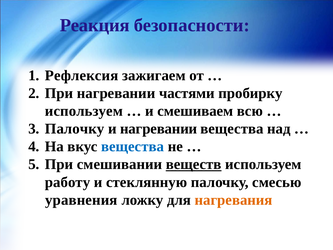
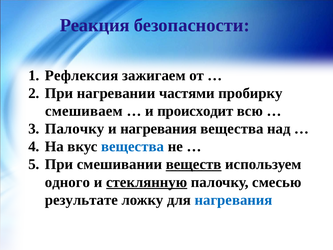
используем: используем -> смешиваем (84, 111)
смешиваем: смешиваем -> происходит (195, 111)
и нагревании: нагревании -> нагревания (159, 129)
работу: работу -> одного (68, 182)
стеклянную underline: none -> present (147, 182)
уравнения: уравнения -> результате (81, 200)
нагревания colour: orange -> blue (234, 200)
